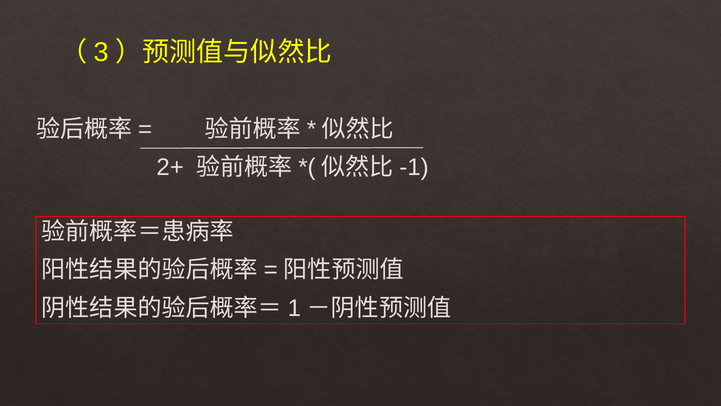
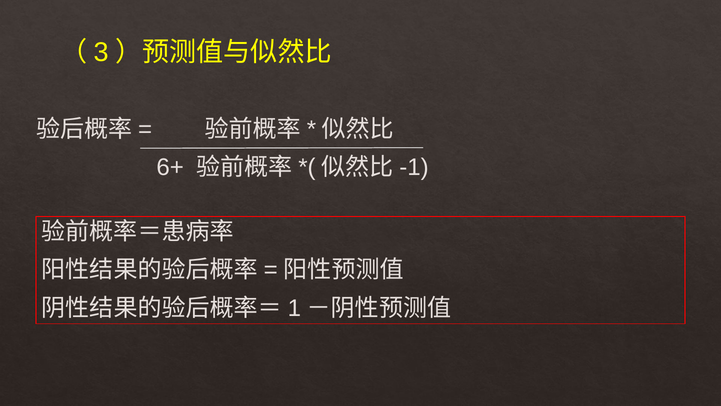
2+: 2+ -> 6+ (170, 167)
